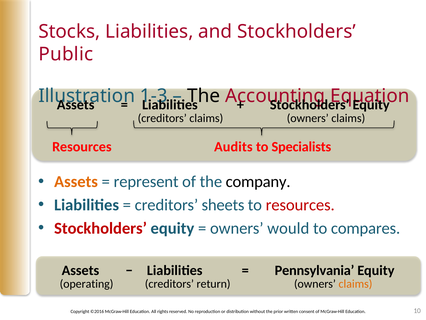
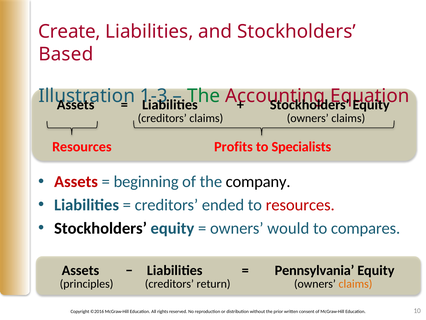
Stocks: Stocks -> Create (69, 32)
Public: Public -> Based (66, 54)
The colour: black -> green (204, 96)
Audits: Audits -> Profits (233, 147)
Assets colour: orange -> red (76, 181)
represent: represent -> beginning (146, 181)
sheets: sheets -> ended (223, 205)
Stockholders colour: red -> black (101, 228)
operating: operating -> principles (87, 283)
